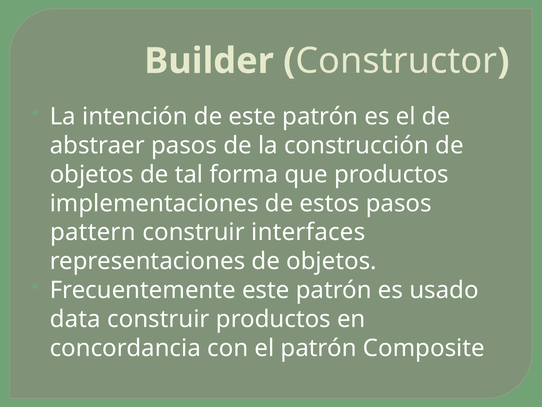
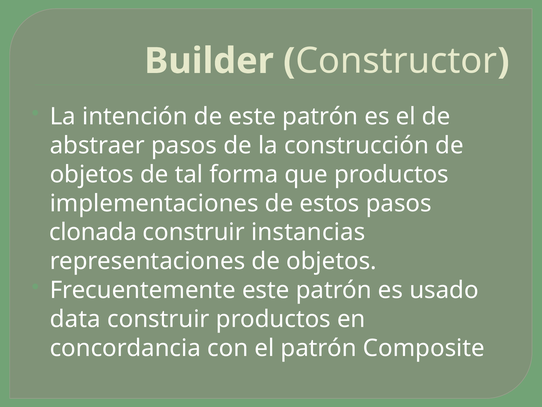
pattern: pattern -> clonada (93, 232)
interfaces: interfaces -> instancias (308, 232)
